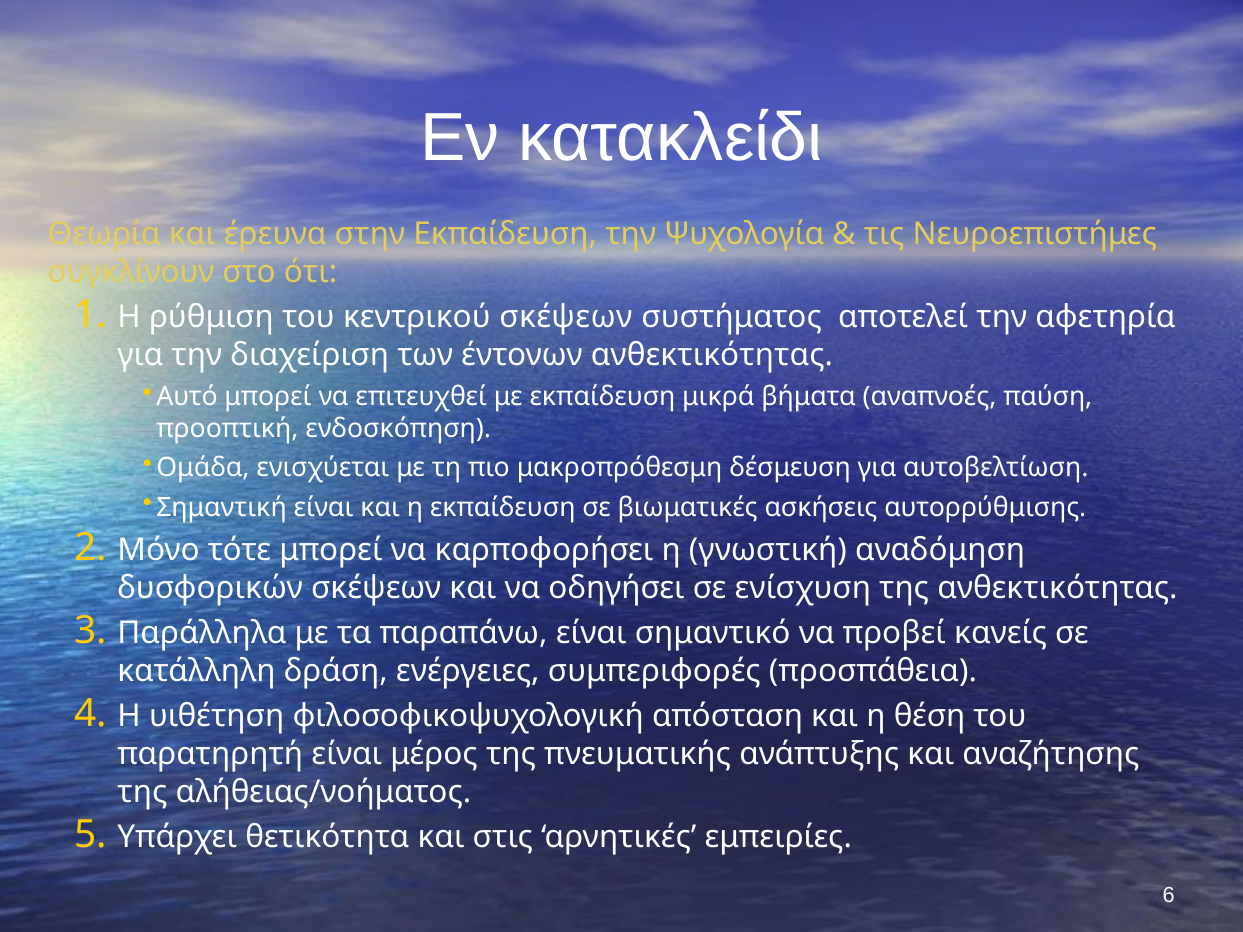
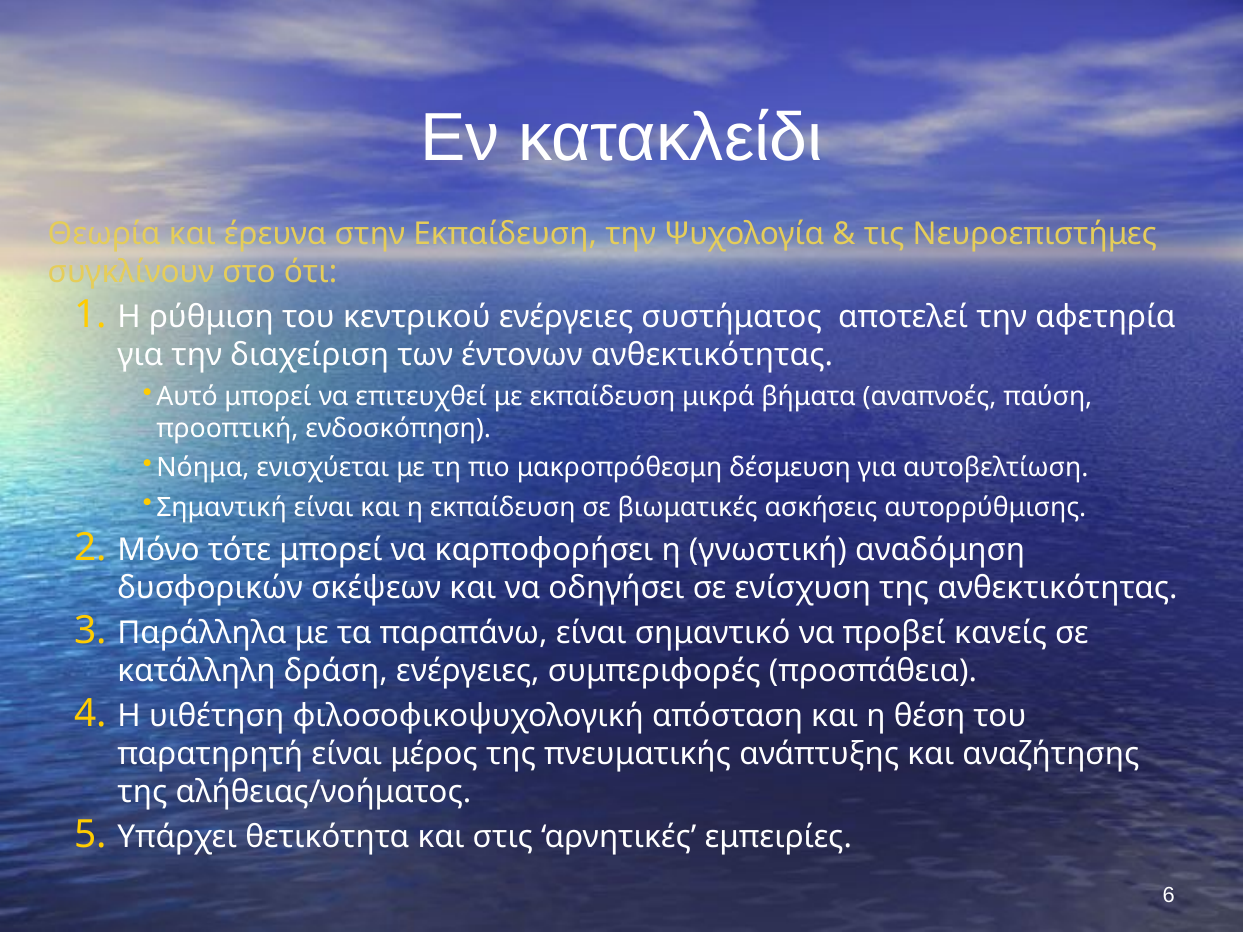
κεντρικού σκέψεων: σκέψεων -> ενέργειες (566, 317)
Ομάδα: Ομάδα -> Νόημα (203, 468)
